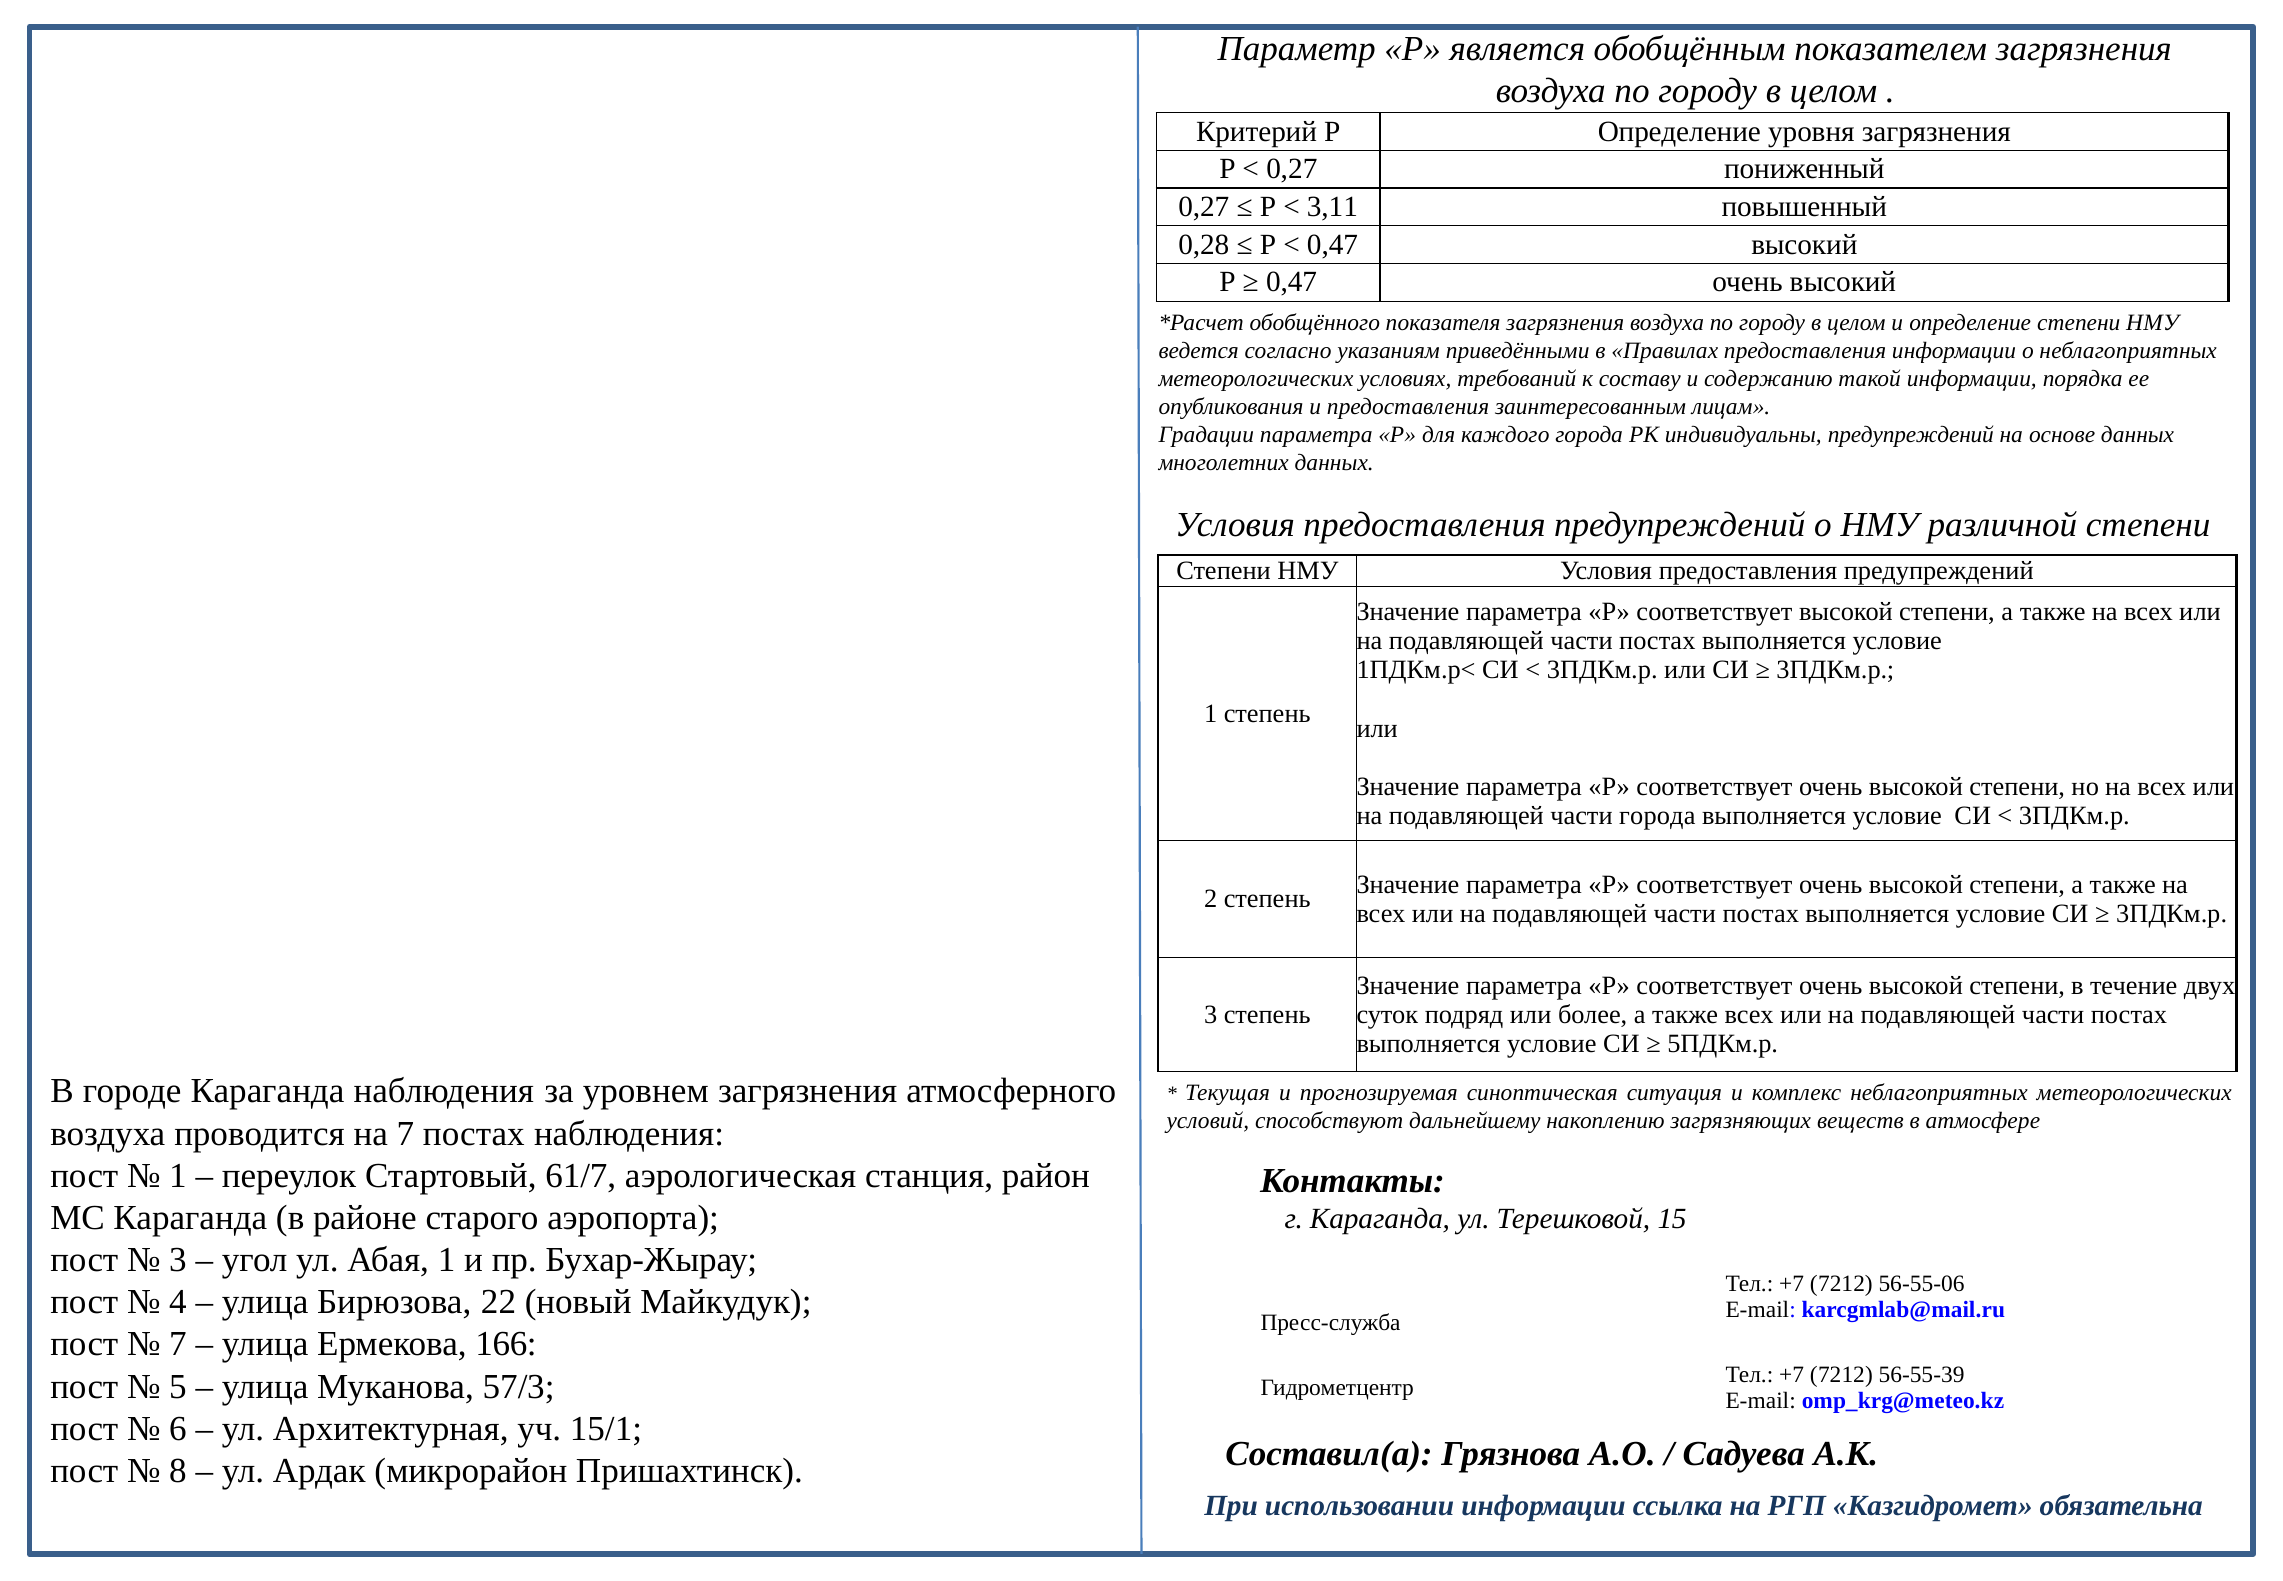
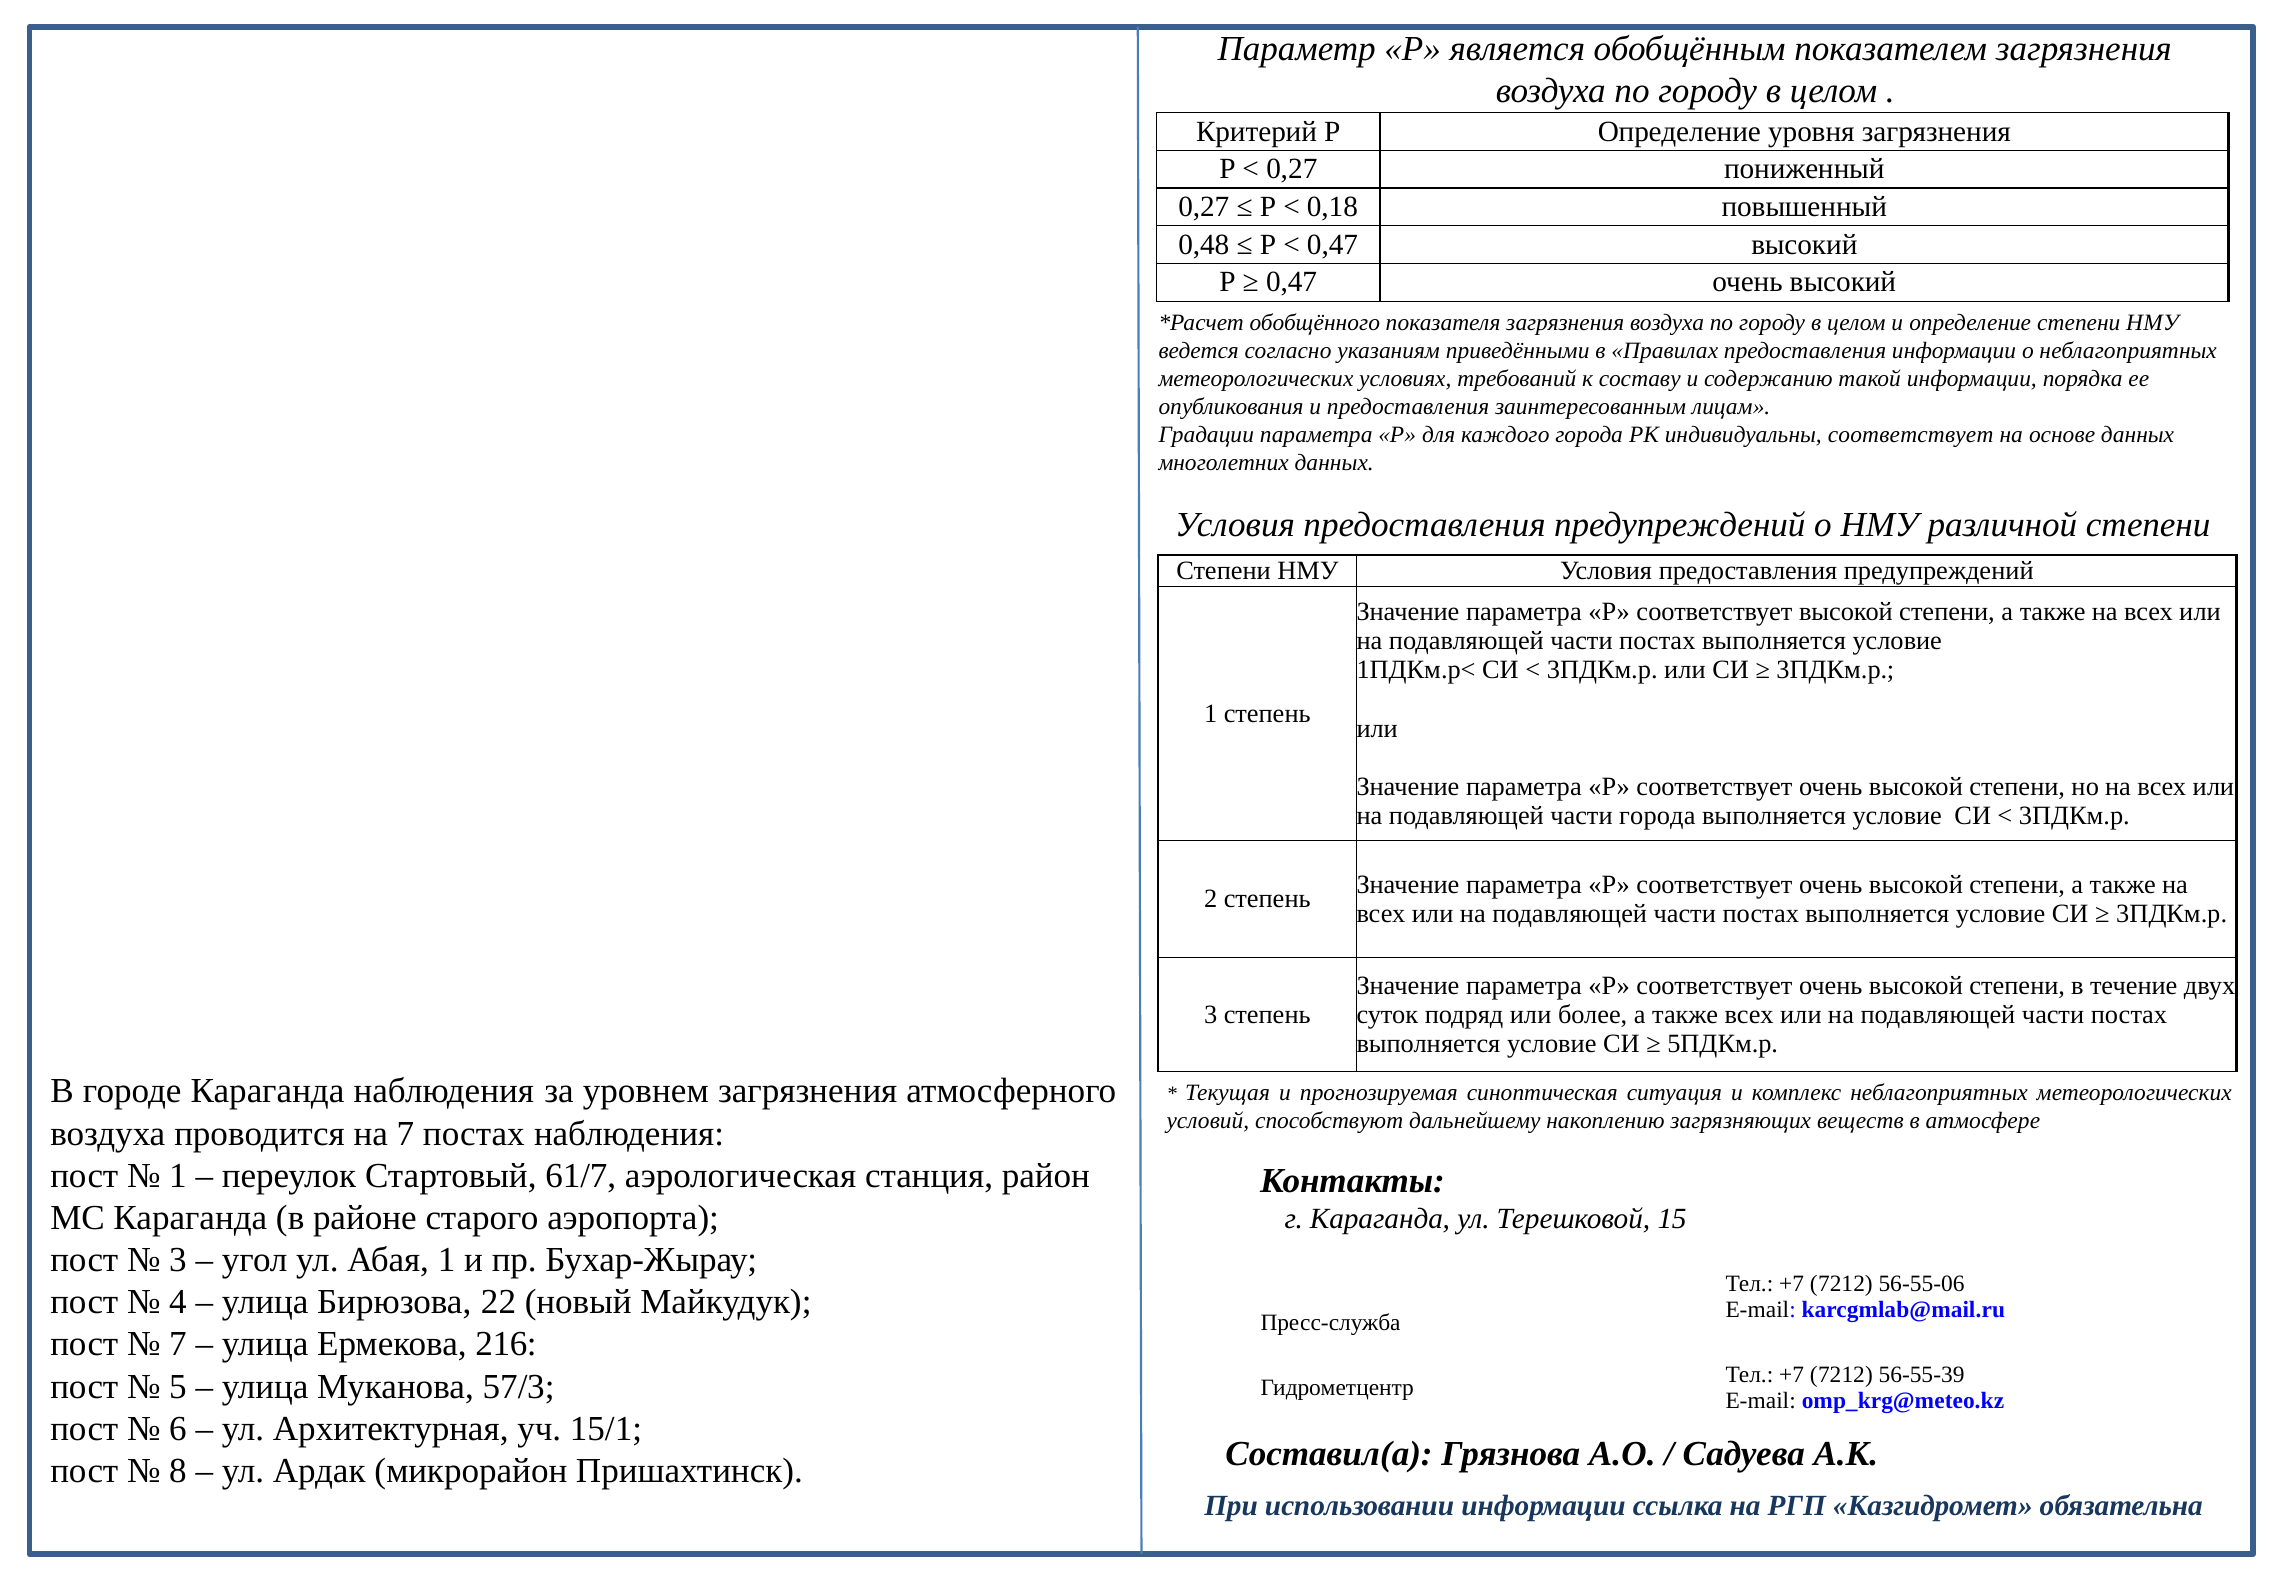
3,11: 3,11 -> 0,18 (1332, 207)
0,28: 0,28 -> 0,48 (1204, 244)
индивидуальны предупреждений: предупреждений -> соответствует (1911, 435)
166: 166 -> 216 (506, 1344)
